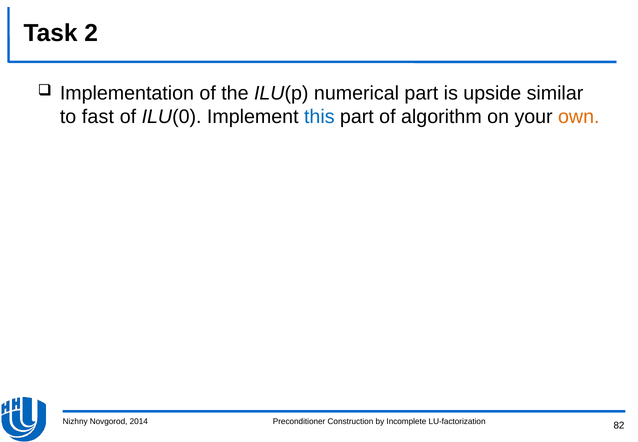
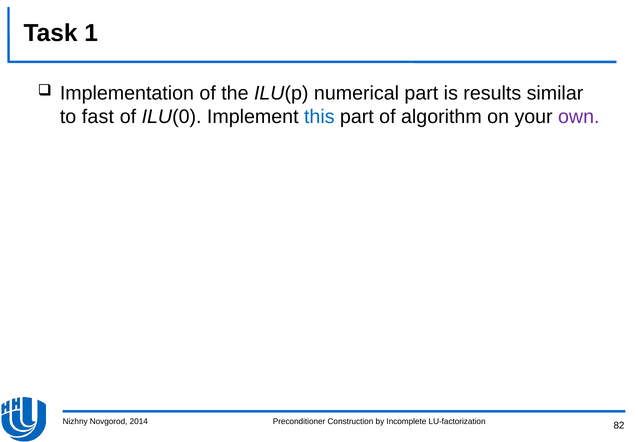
2: 2 -> 1 (91, 33)
upside: upside -> results (492, 93)
own colour: orange -> purple (579, 117)
